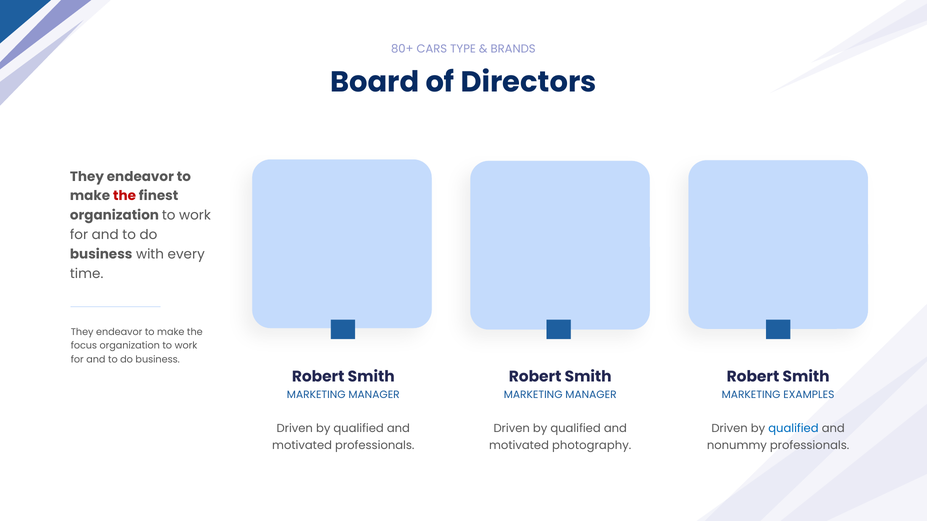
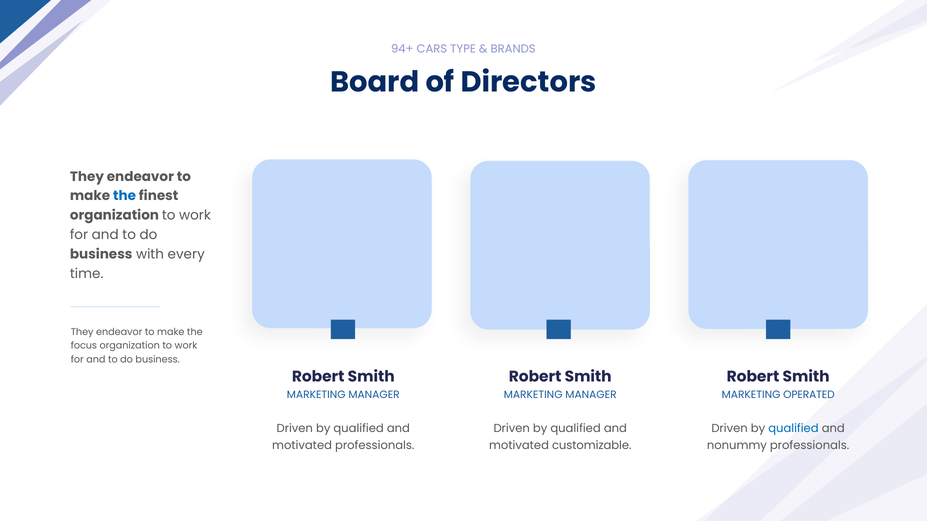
80+: 80+ -> 94+ (402, 49)
the colour: red -> blue (125, 196)
EXAMPLES: EXAMPLES -> OPERATED (809, 395)
photography: photography -> customizable (592, 446)
